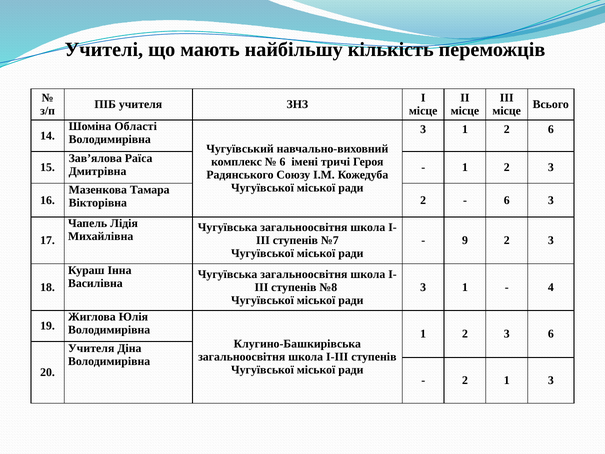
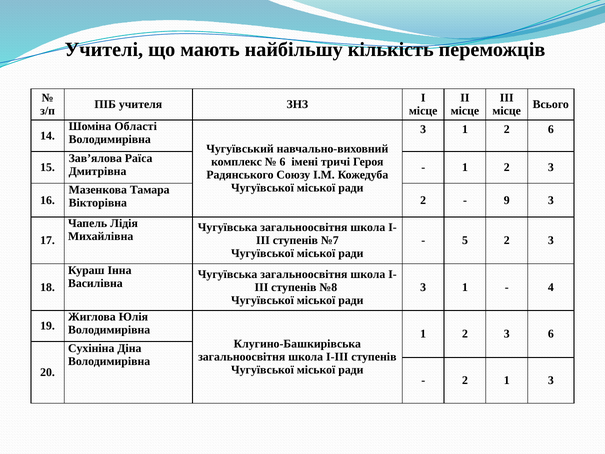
6: 6 -> 9 (507, 200)
9: 9 -> 5 (465, 240)
Учителя: Учителя -> Сухініна (91, 348)
